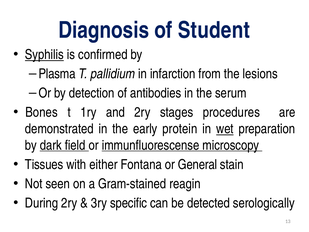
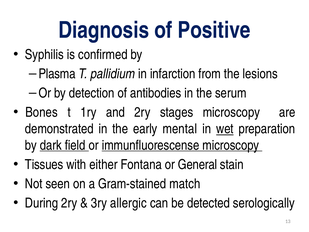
Student: Student -> Positive (214, 30)
Syphilis underline: present -> none (44, 55)
stages procedures: procedures -> microscopy (231, 112)
protein: protein -> mental (180, 129)
reagin: reagin -> match (185, 184)
specific: specific -> allergic (128, 203)
